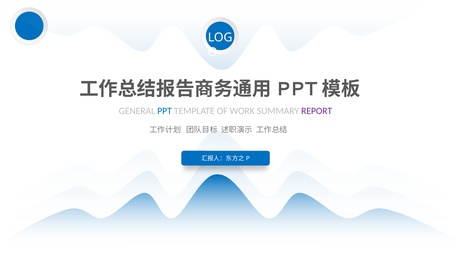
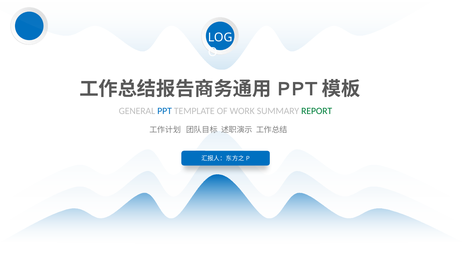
REPORT colour: purple -> green (317, 111)
